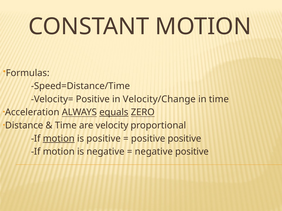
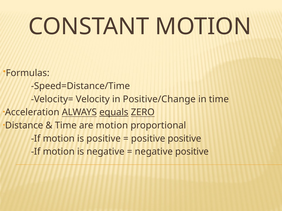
Velocity= Positive: Positive -> Velocity (93, 99)
Velocity/Change: Velocity/Change -> Positive/Change (159, 99)
are velocity: velocity -> motion (112, 126)
motion underline: present -> none (59, 139)
